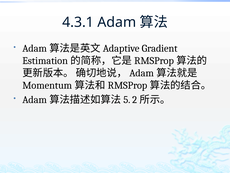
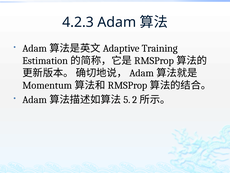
4.3.1: 4.3.1 -> 4.2.3 (78, 22)
Gradient: Gradient -> Training (160, 48)
